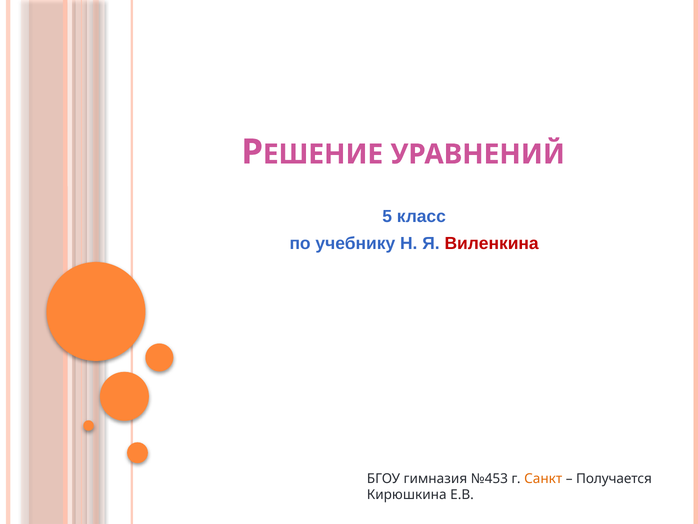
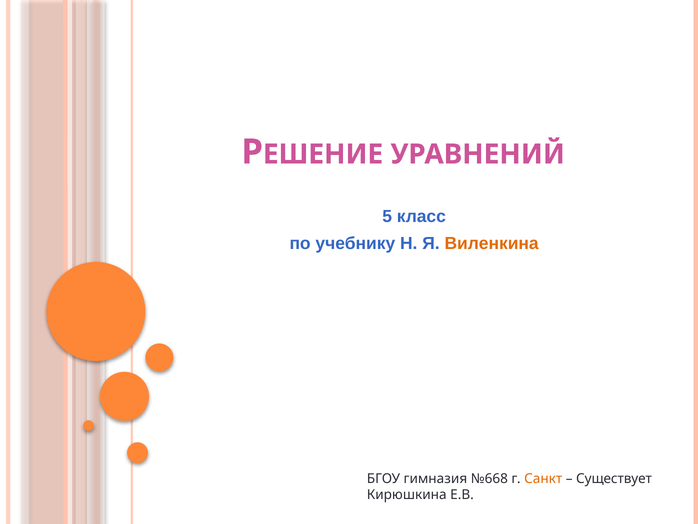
Виленкина colour: red -> orange (492, 243)
№453: №453 -> №668 (489, 478)
Получается: Получается -> Существует (614, 478)
